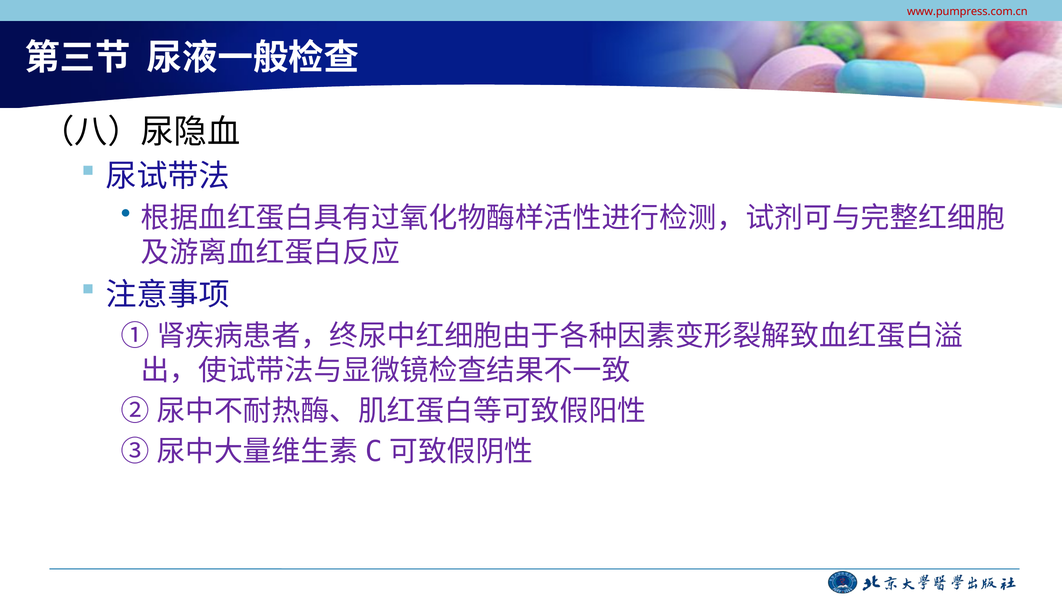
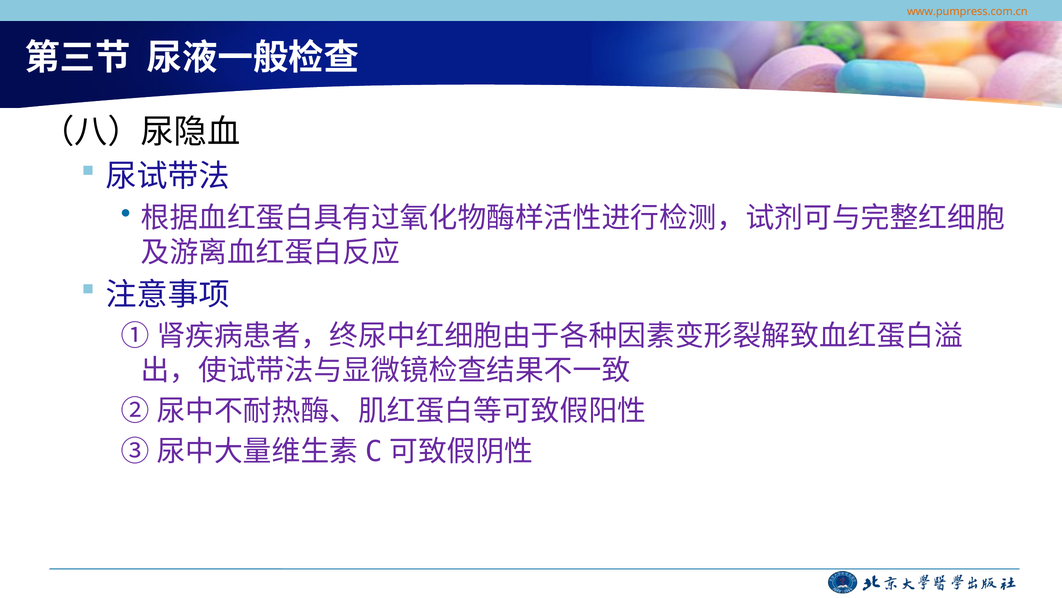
www.pumpress.com.cn colour: red -> orange (967, 11)
